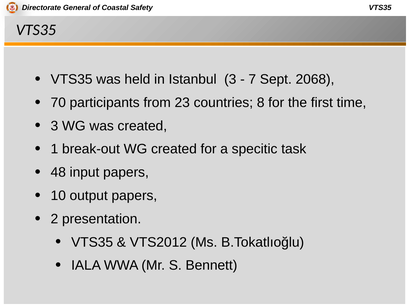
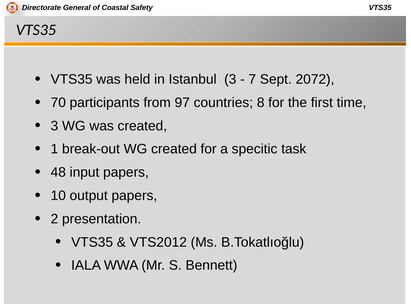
2068: 2068 -> 2072 (315, 79)
23: 23 -> 97 (182, 103)
